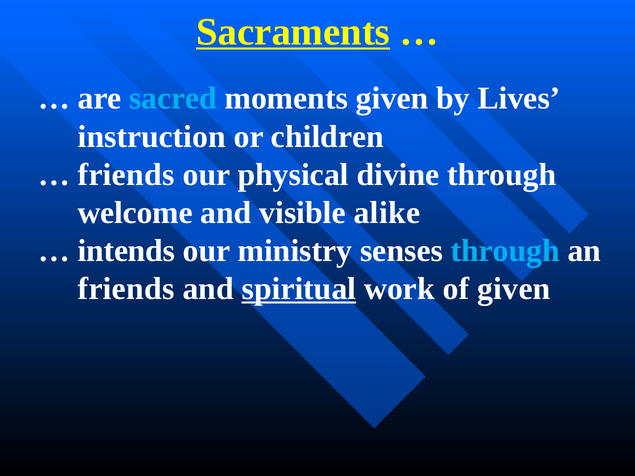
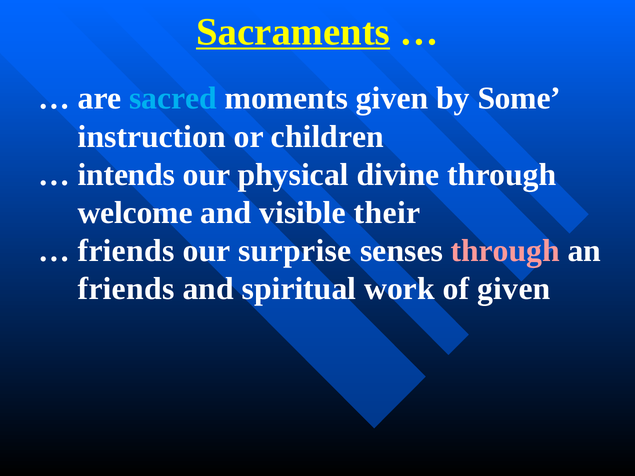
Lives: Lives -> Some (519, 99)
friends: friends -> intends (126, 175)
alike: alike -> their (387, 213)
intends: intends -> friends (126, 251)
ministry: ministry -> surprise (295, 251)
through colour: light blue -> pink (505, 251)
spiritual underline: present -> none (299, 289)
